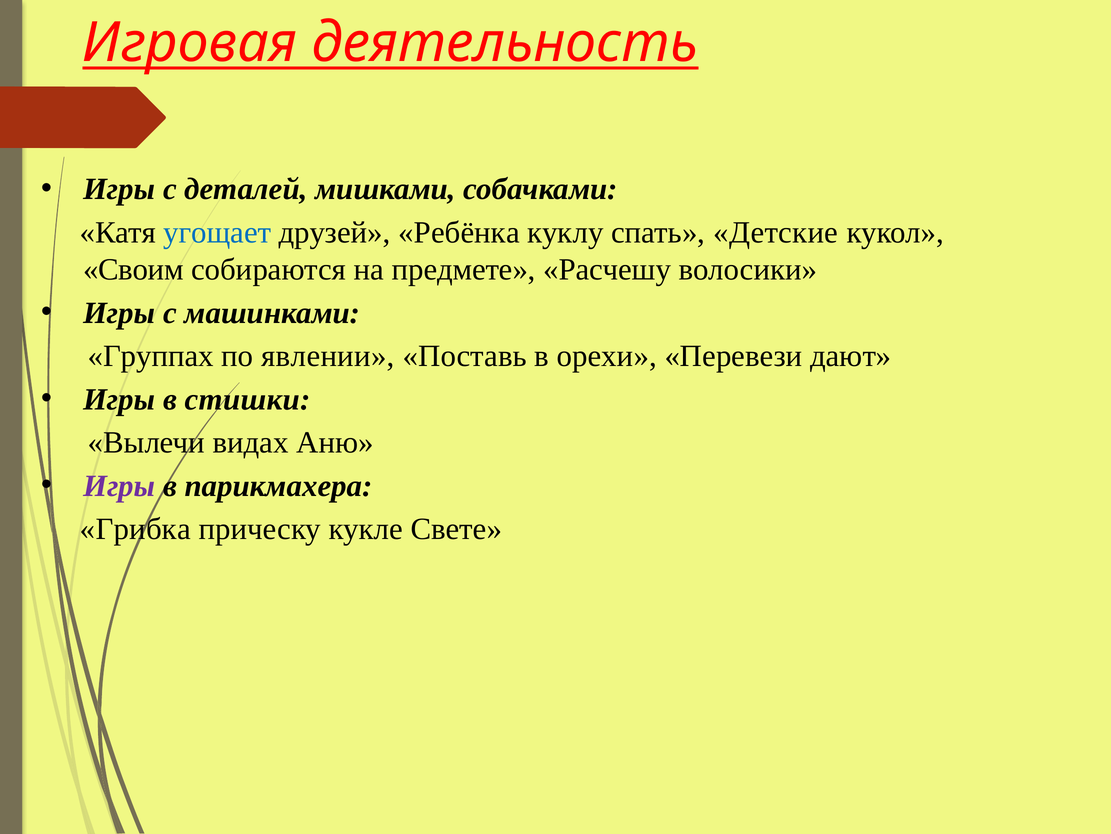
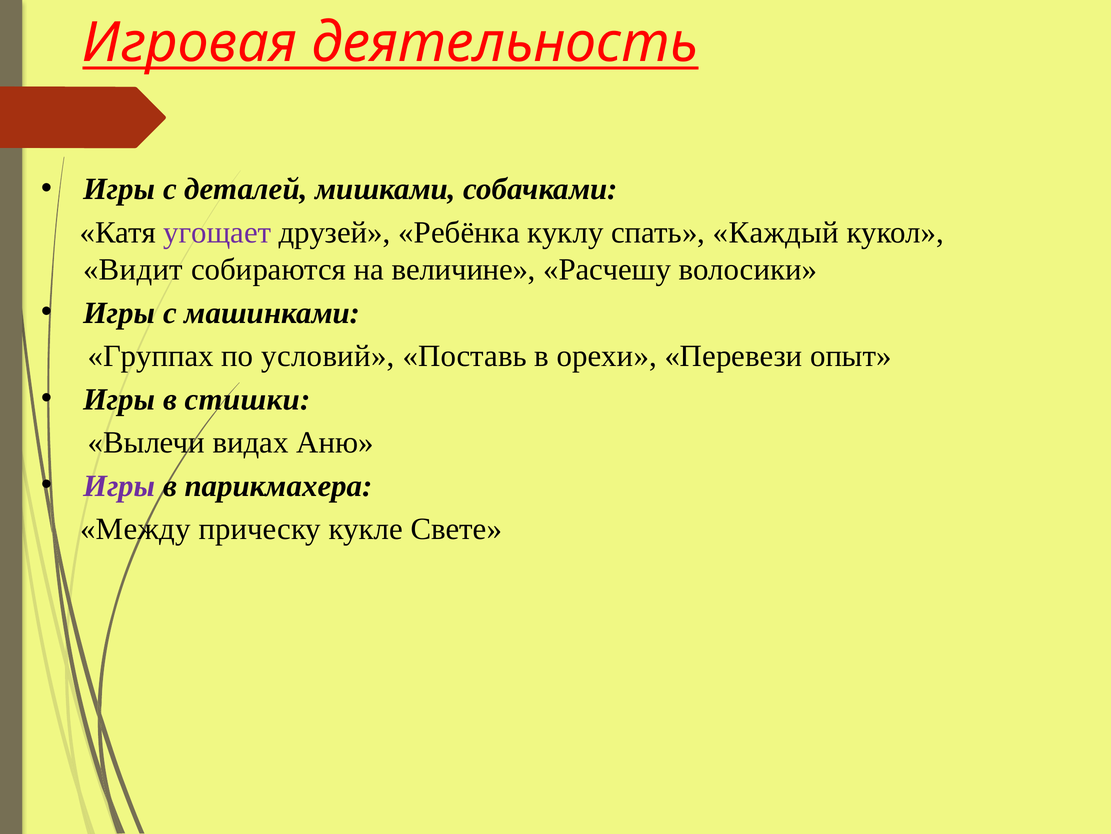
угощает colour: blue -> purple (217, 232)
Детские: Детские -> Каждый (776, 232)
Своим: Своим -> Видит (133, 269)
предмете: предмете -> величине (464, 269)
явлении: явлении -> условий (328, 356)
дают: дают -> опыт (851, 356)
Грибка: Грибка -> Между (135, 529)
